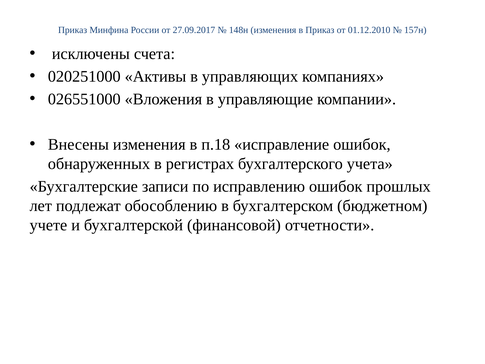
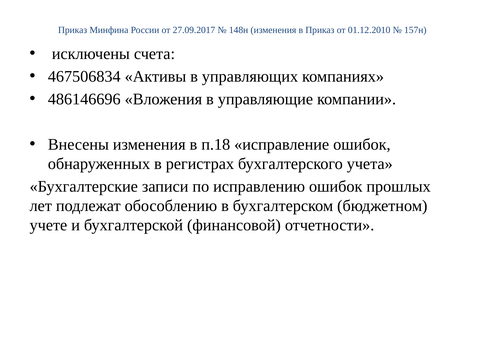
020251000: 020251000 -> 467506834 (84, 76)
026551000: 026551000 -> 486146696 (84, 99)
